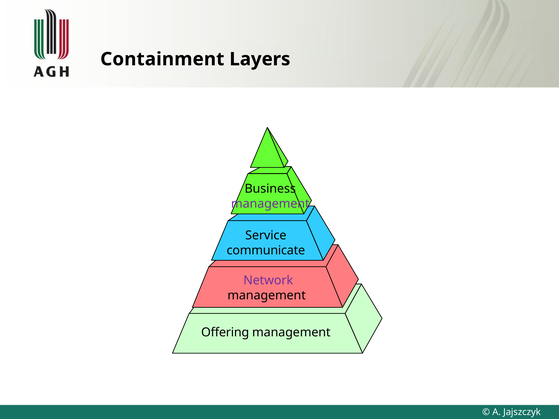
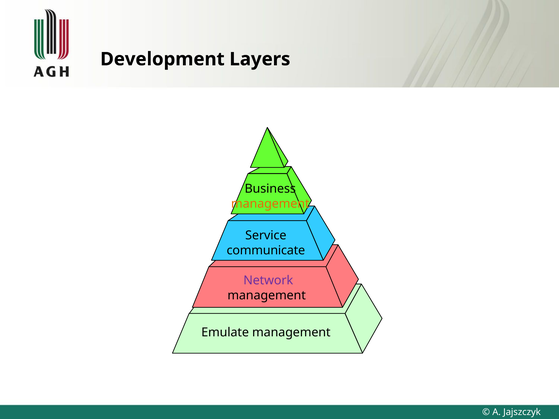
Containment: Containment -> Development (162, 59)
management colour: purple -> orange (270, 204)
Offering: Offering -> Emulate (225, 332)
